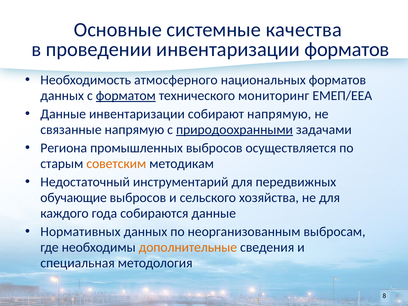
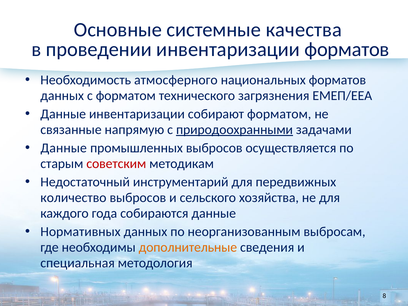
форматом underline: present -> none (126, 96)
мониторинг: мониторинг -> загрязнения (274, 96)
собирают напрямую: напрямую -> форматом (279, 114)
Региона: Региона -> Данные (64, 148)
советским colour: orange -> red (116, 164)
обучающие: обучающие -> количество (73, 198)
